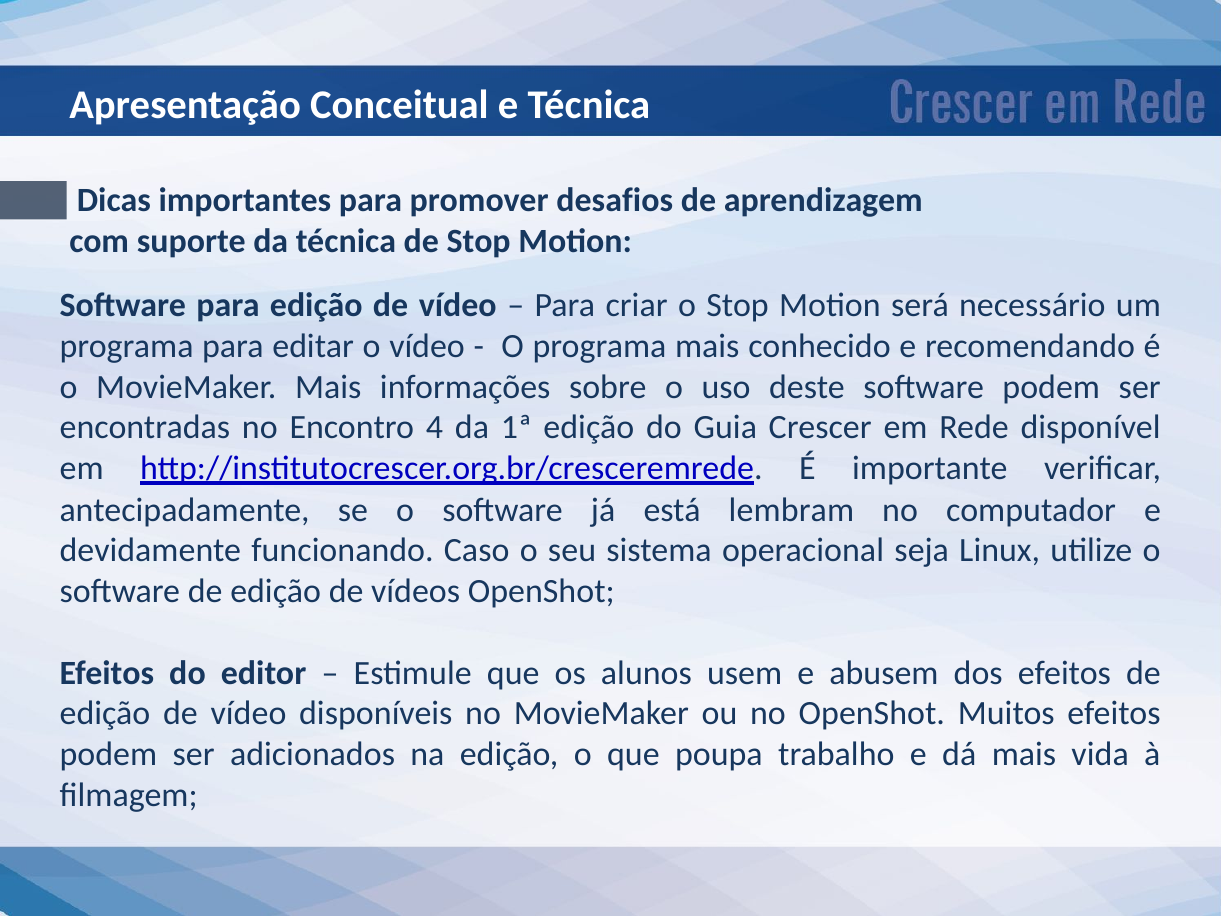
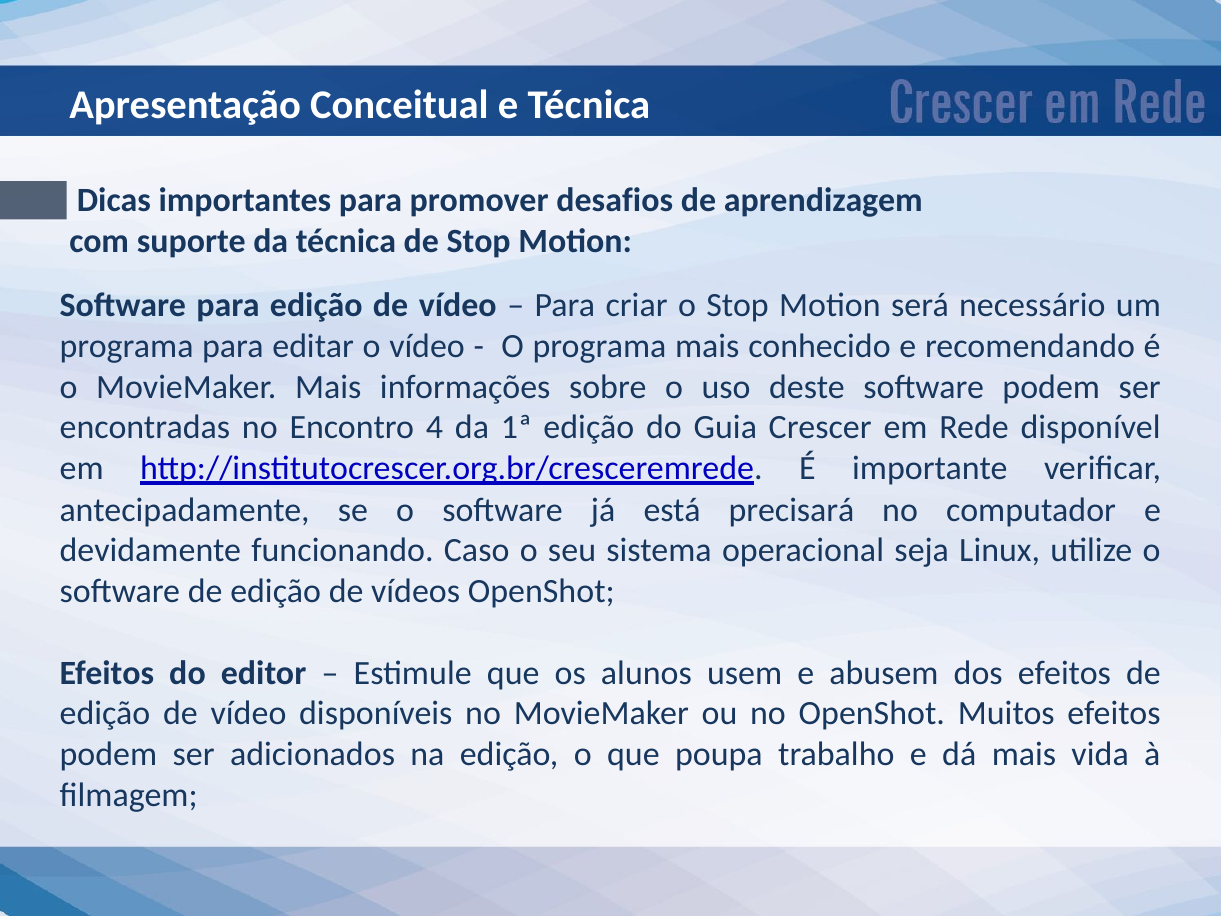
lembram: lembram -> precisará (792, 510)
